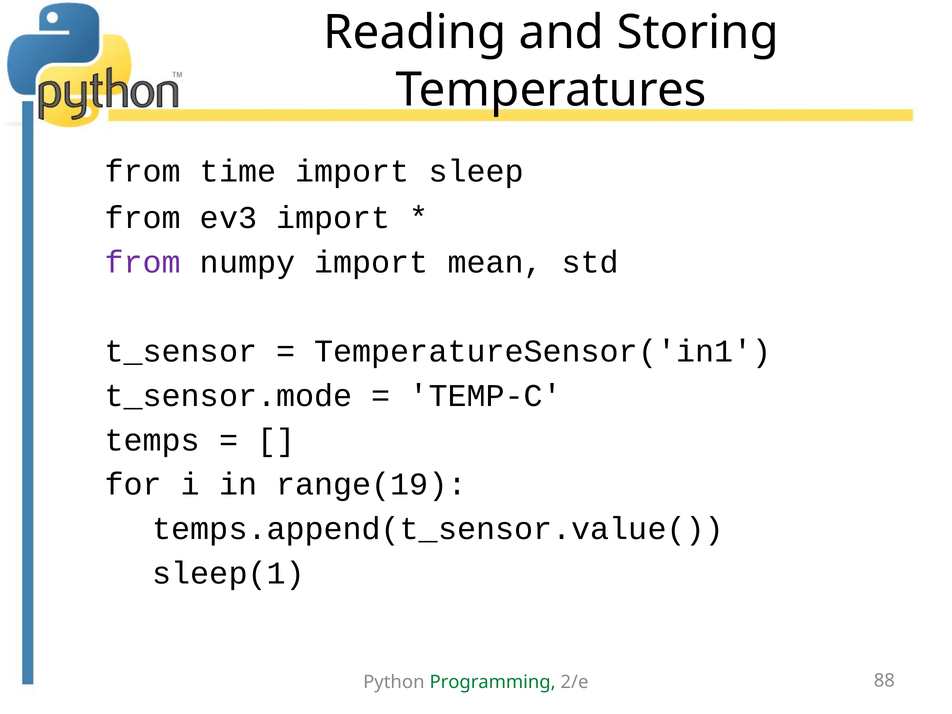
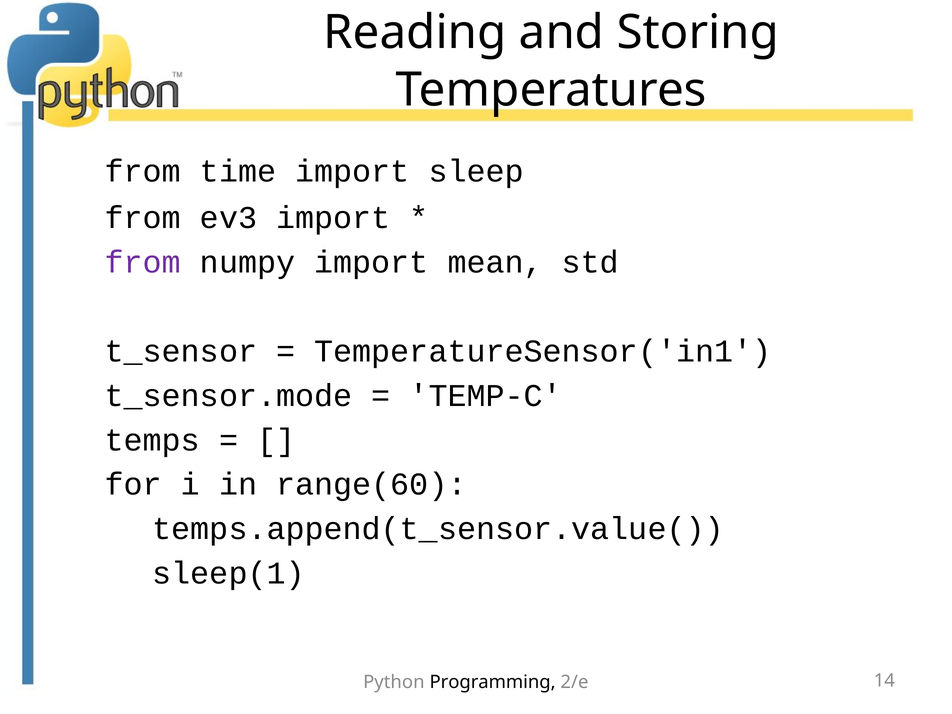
range(19: range(19 -> range(60 (371, 484)
Programming colour: green -> black (493, 682)
88: 88 -> 14 (884, 681)
